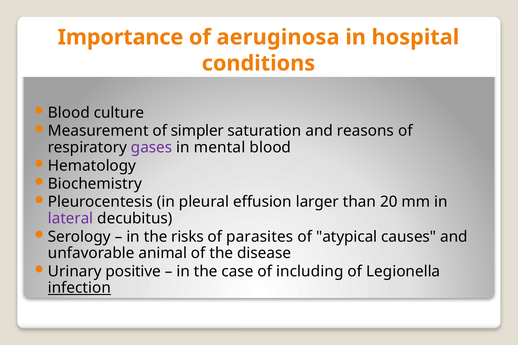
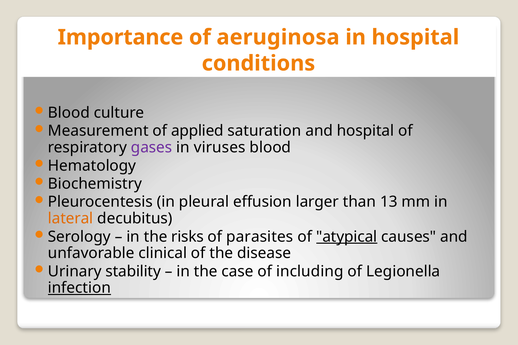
simpler: simpler -> applied (197, 131)
and reasons: reasons -> hospital (365, 131)
mental: mental -> viruses (220, 148)
20: 20 -> 13 (389, 202)
lateral colour: purple -> orange (71, 219)
atypical underline: none -> present (347, 237)
animal: animal -> clinical (163, 253)
positive: positive -> stability (133, 272)
